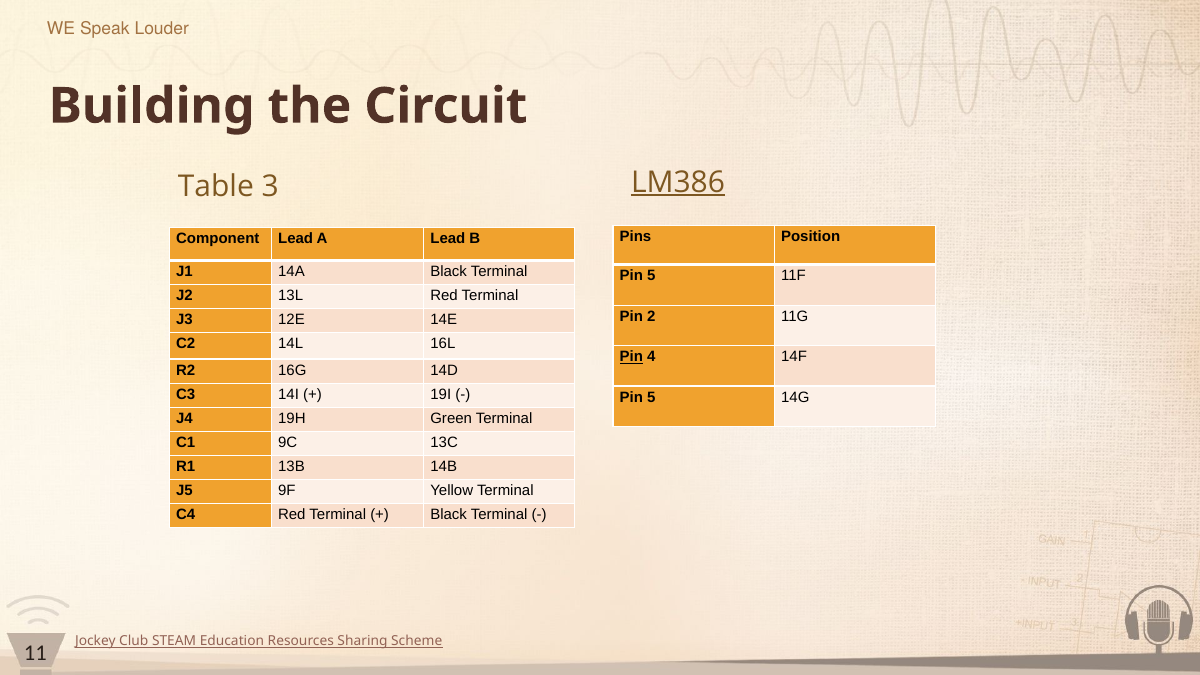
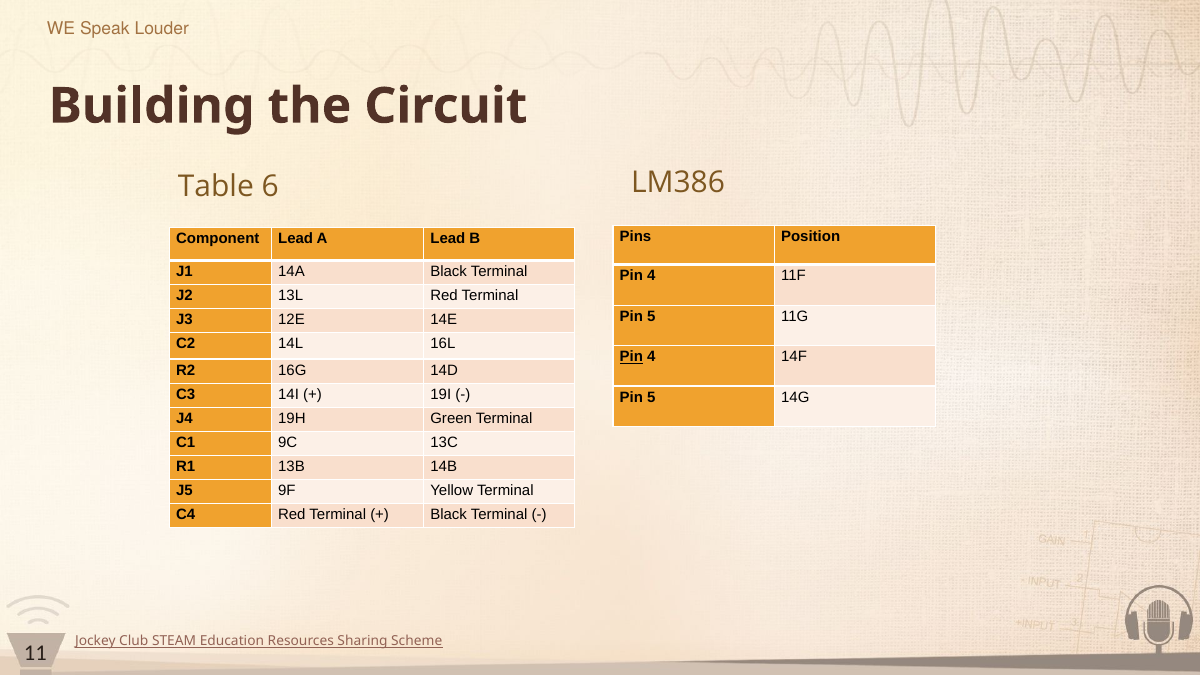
LM386 underline: present -> none (678, 182)
3: 3 -> 6 (270, 187)
5: 5 -> 4 (651, 276)
2: 2 -> 5 (651, 316)
